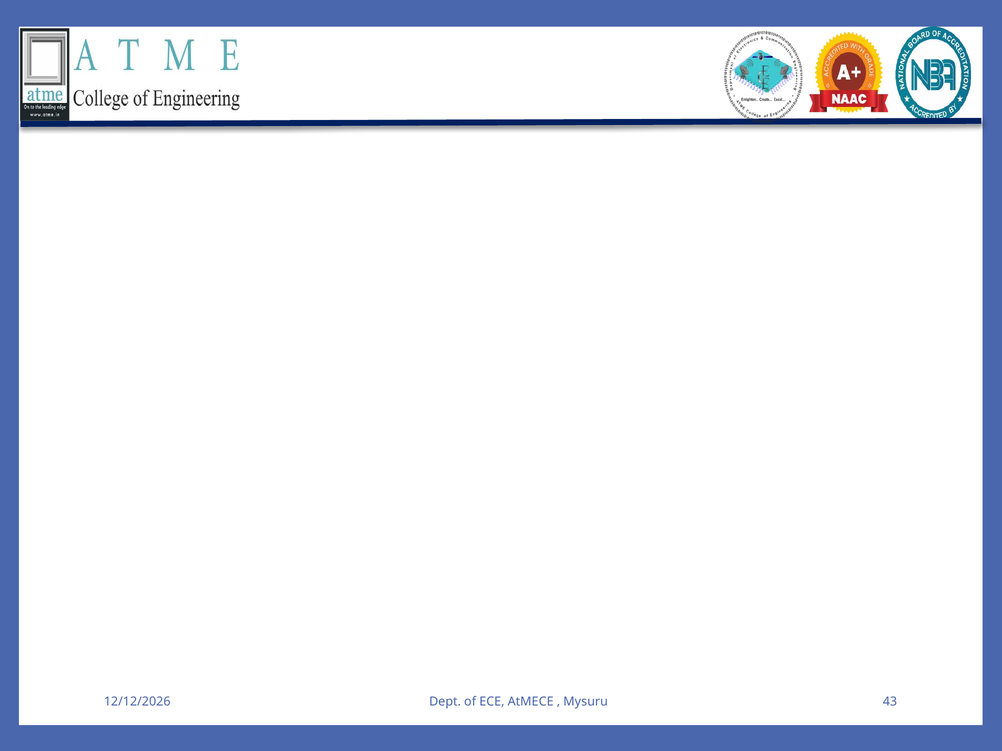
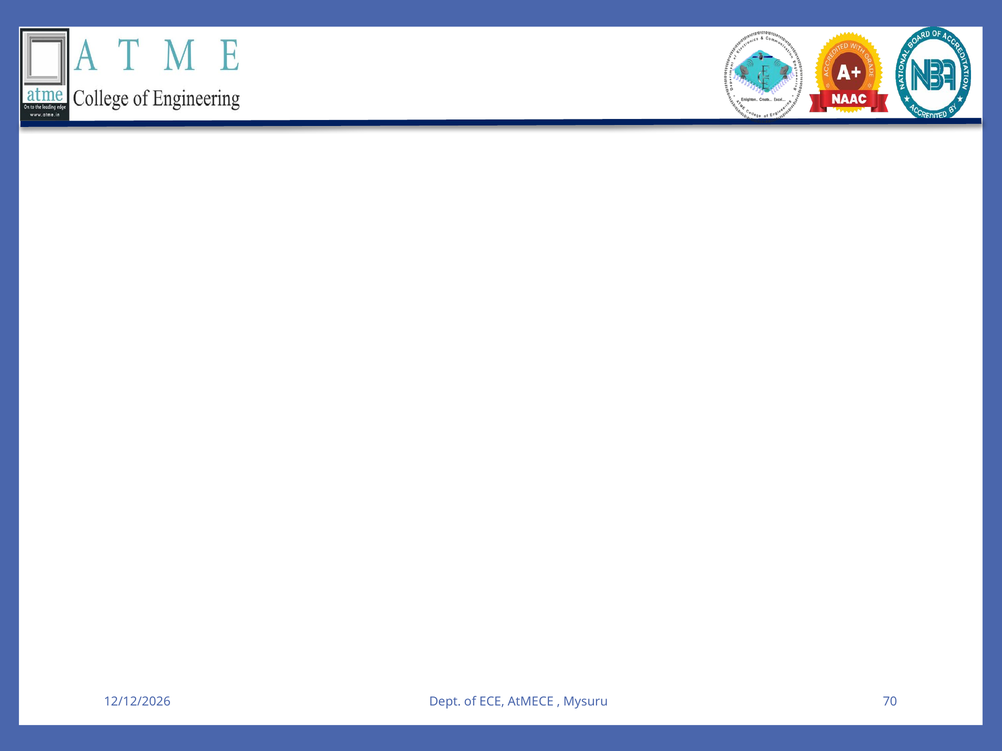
43: 43 -> 70 (890, 702)
